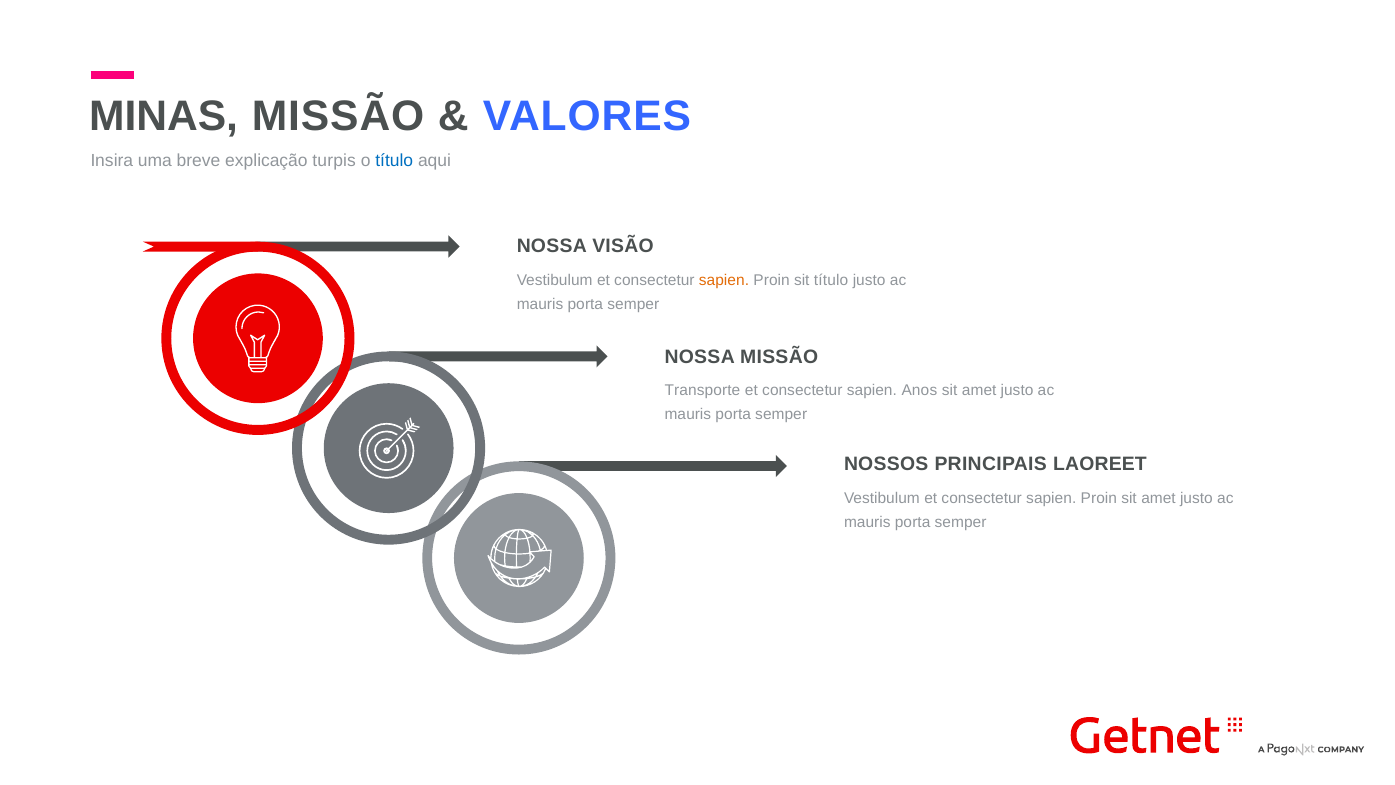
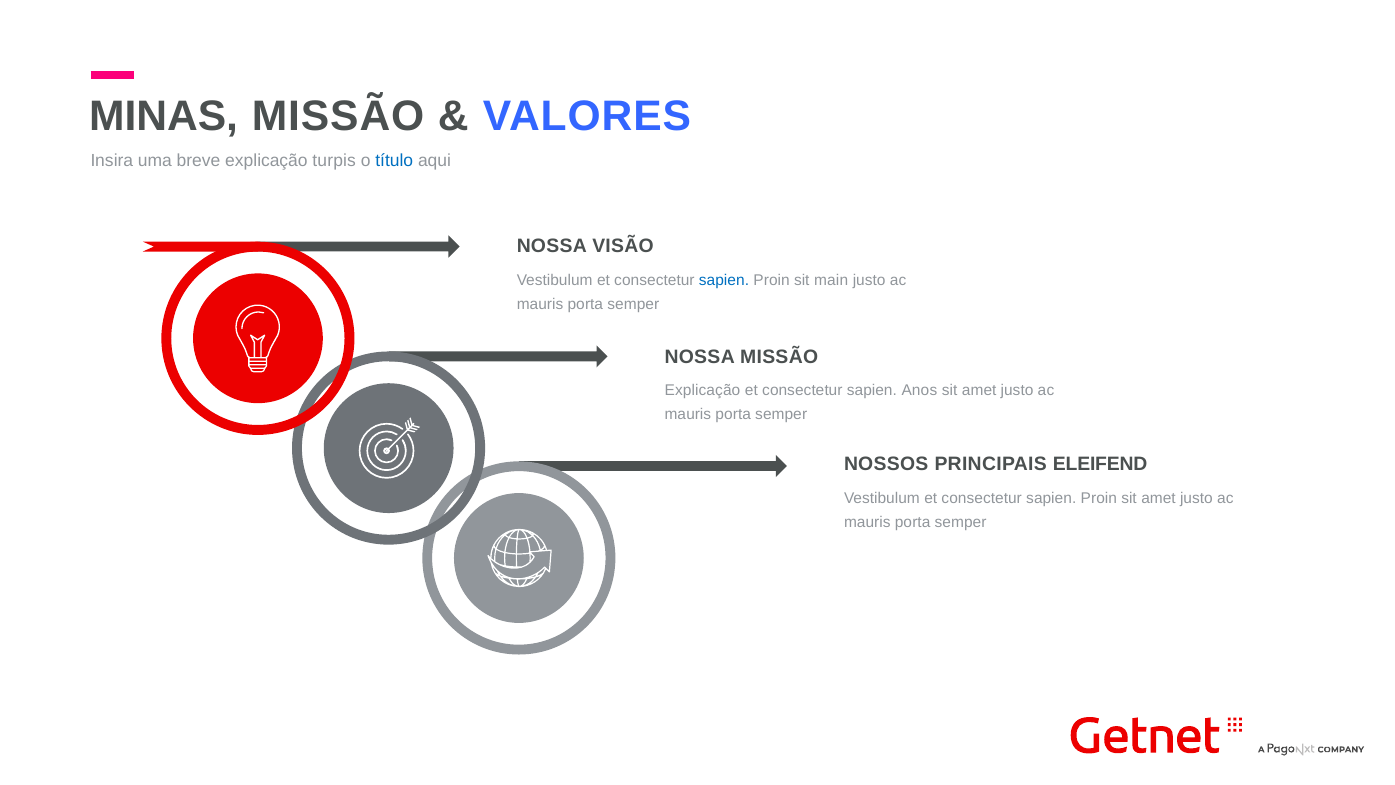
sapien colour: orange -> blue (724, 280)
sit título: título -> main (831, 280)
Transporte: Transporte -> Explicação (703, 390)
LAOREET: LAOREET -> ELEIFEND (1100, 464)
